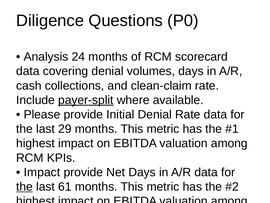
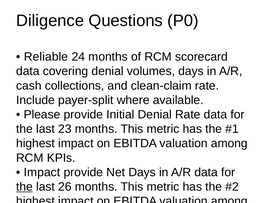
Analysis: Analysis -> Reliable (46, 57)
payer-split underline: present -> none (86, 100)
29: 29 -> 23 (65, 129)
61: 61 -> 26 (65, 186)
